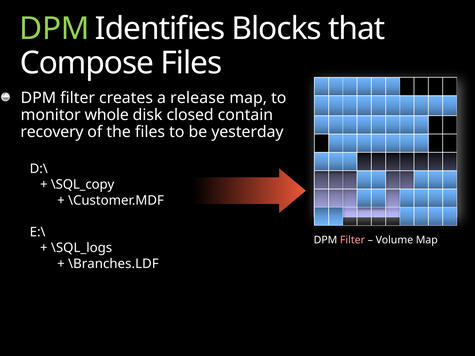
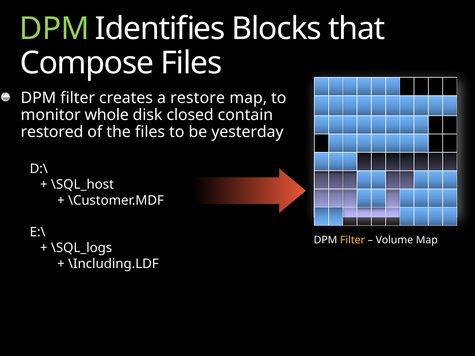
release: release -> restore (198, 98)
recovery: recovery -> restored (52, 132)
\SQL_copy: \SQL_copy -> \SQL_host (82, 185)
Filter colour: pink -> yellow (352, 240)
\Branches.LDF: \Branches.LDF -> \Including.LDF (113, 264)
